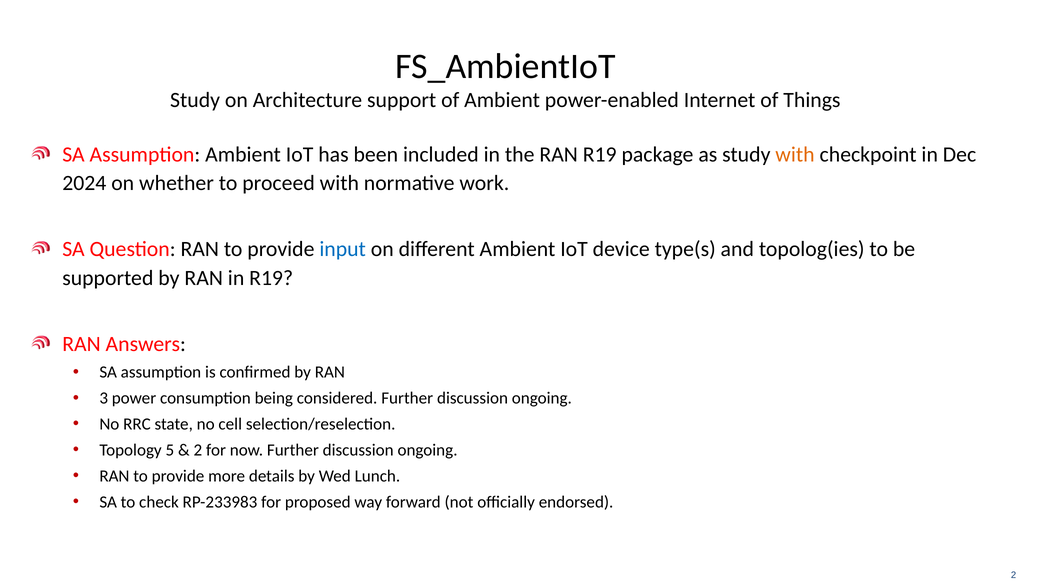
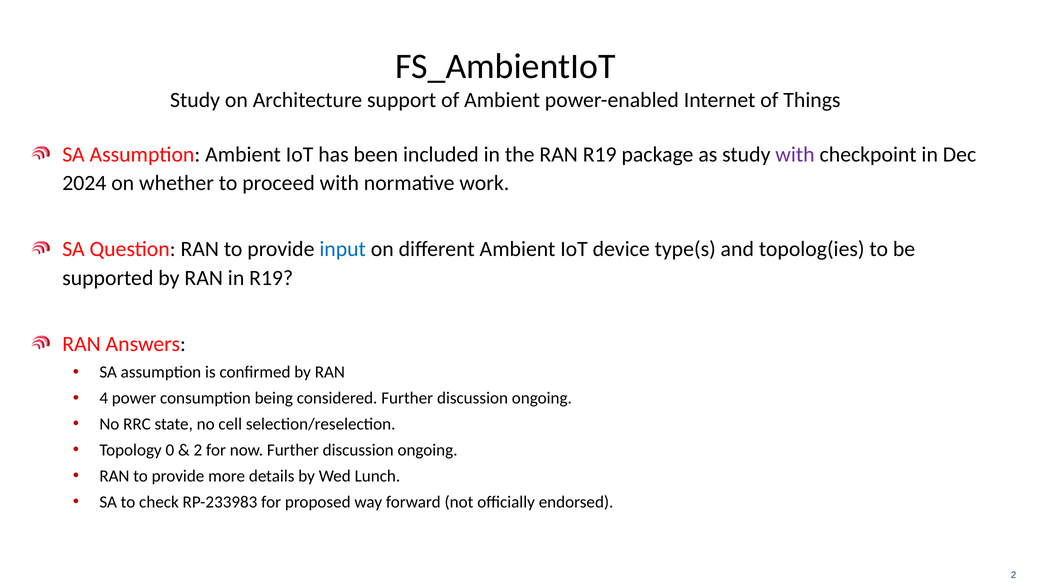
with colour: orange -> purple (795, 154)
3: 3 -> 4 (104, 398)
5: 5 -> 0 (170, 450)
